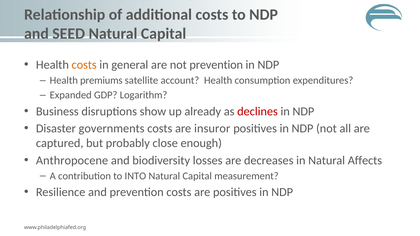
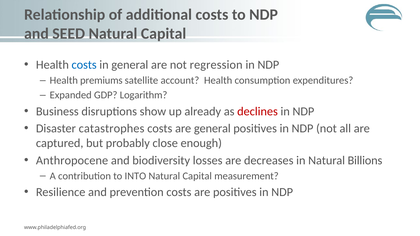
costs colour: orange -> blue (84, 65)
not prevention: prevention -> regression (216, 65)
governments: governments -> catastrophes (112, 129)
are insuror: insuror -> general (212, 129)
Affects: Affects -> Billions (365, 160)
